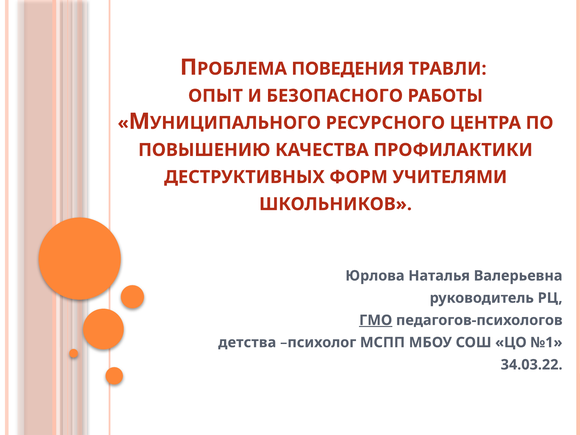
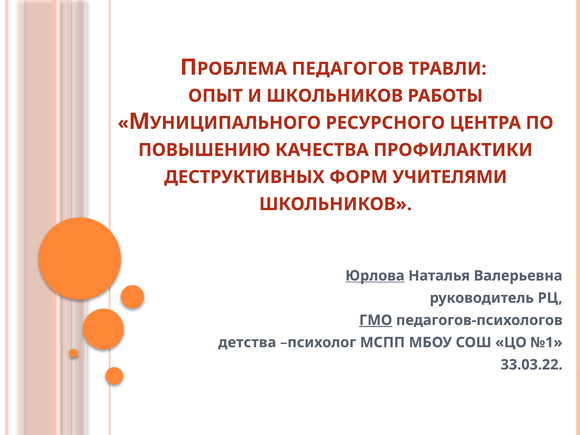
ПОВЕДЕНИЯ: ПОВЕДЕНИЯ -> ПЕДАГОГОВ (348, 69)
И БЕЗОПАСНОГО: БЕЗОПАСНОГО -> ШКОЛЬНИКОВ (335, 96)
Юрлова underline: none -> present (375, 276)
34.03.22: 34.03.22 -> 33.03.22 (532, 365)
